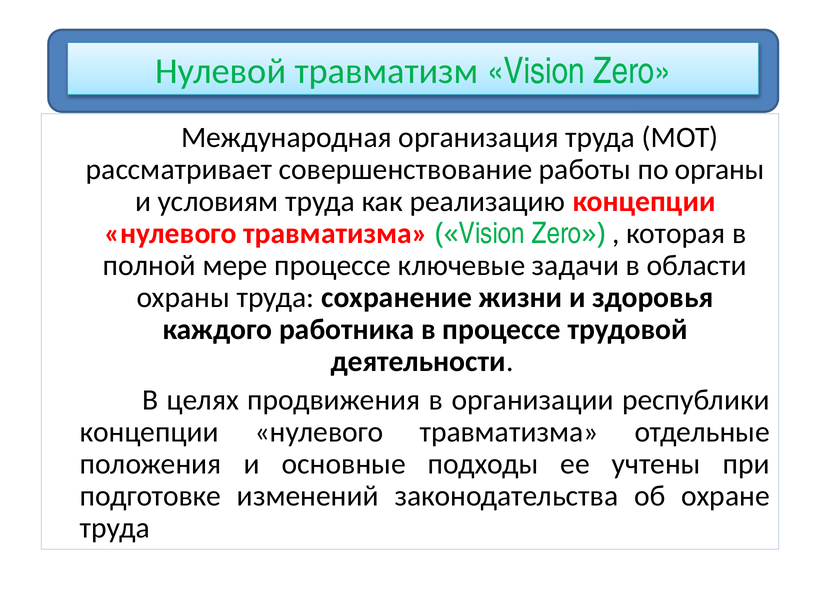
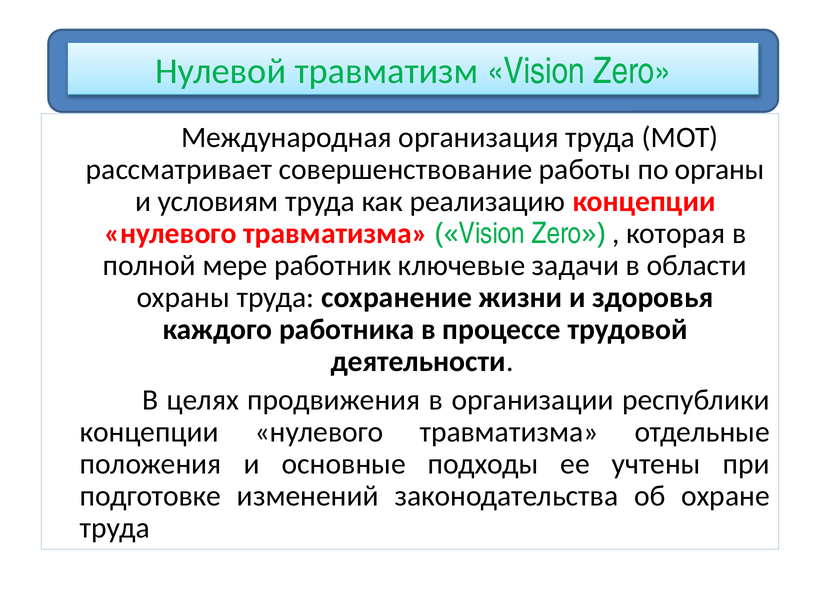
мере процессе: процессе -> работник (333, 266)
